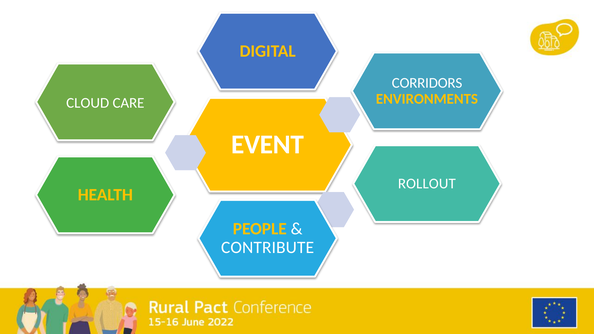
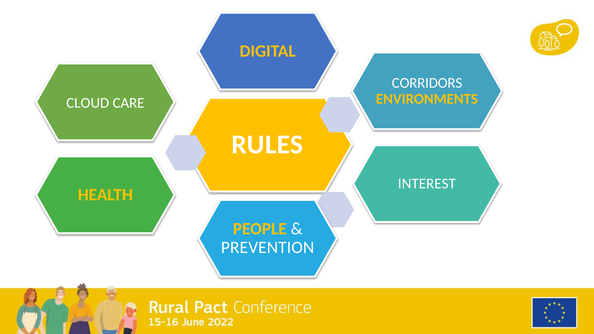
EVENT: EVENT -> RULES (267, 145)
ROLLOUT: ROLLOUT -> INTEREST (427, 184)
CONTRIBUTE: CONTRIBUTE -> PREVENTION (268, 248)
